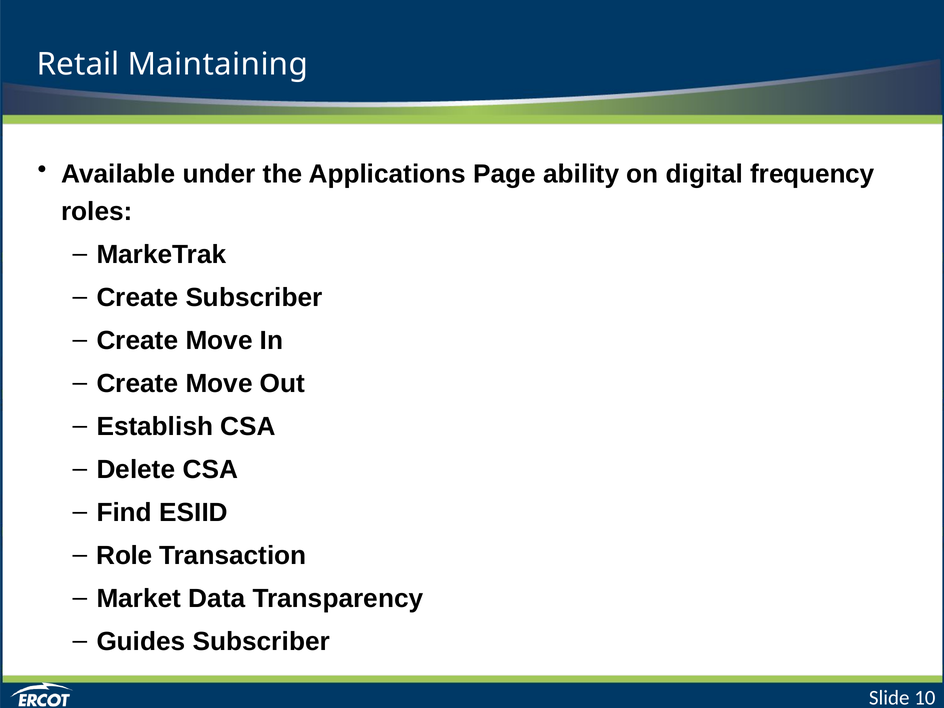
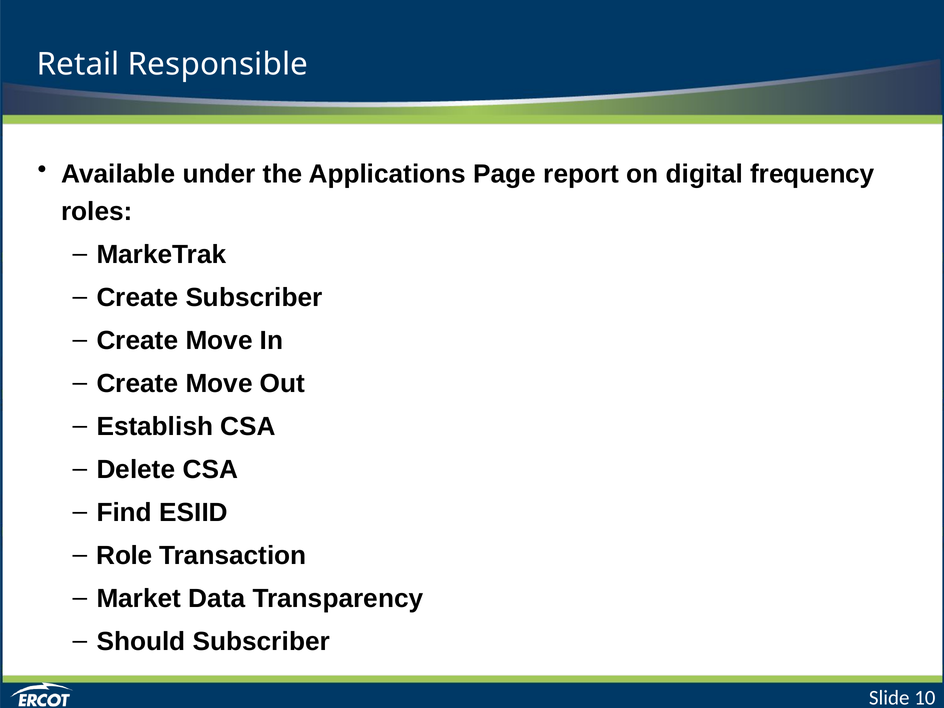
Maintaining: Maintaining -> Responsible (218, 64)
ability: ability -> report (581, 174)
Guides: Guides -> Should (141, 642)
